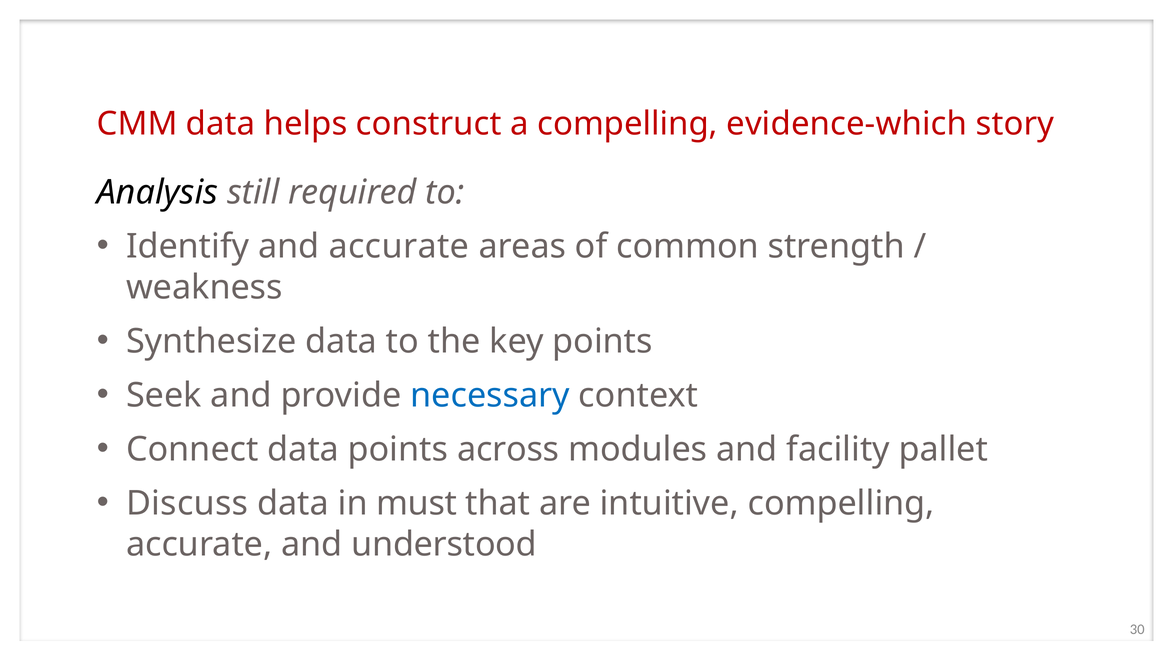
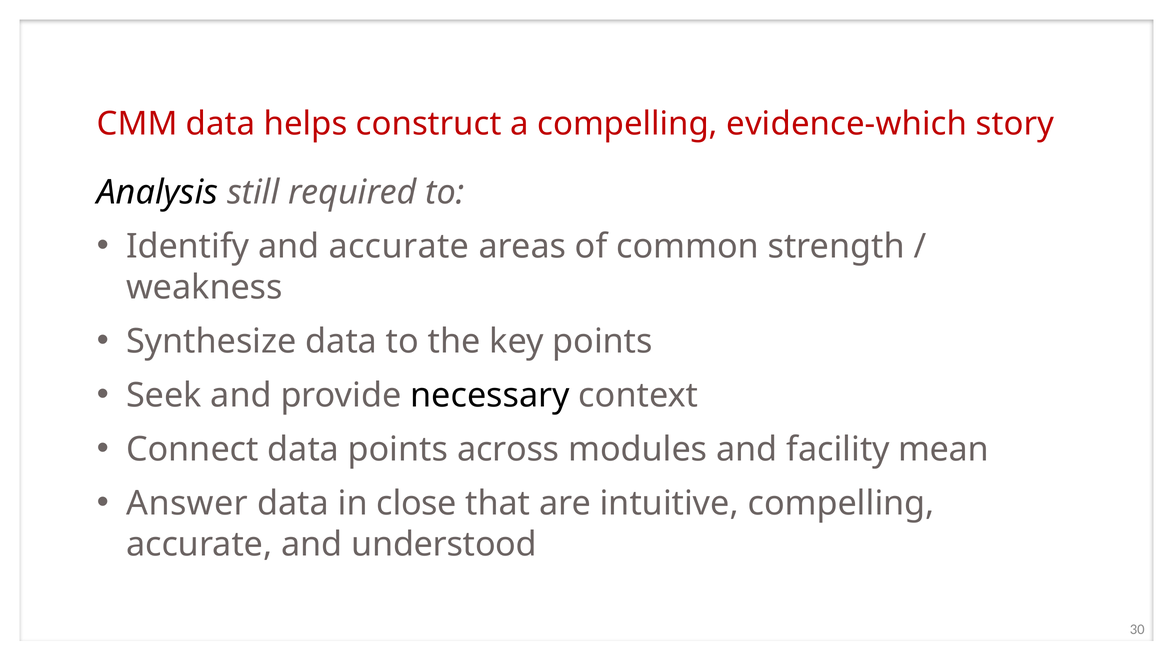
necessary colour: blue -> black (490, 395)
pallet: pallet -> mean (943, 449)
Discuss: Discuss -> Answer (187, 503)
must: must -> close (417, 503)
